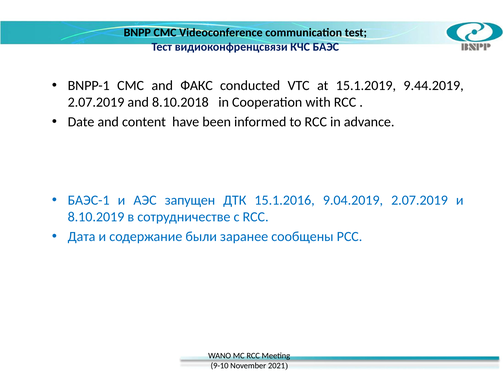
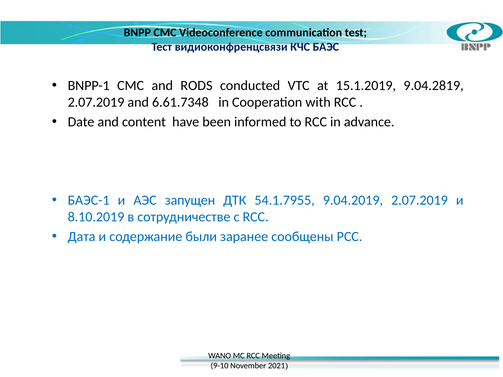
ФАКС: ФАКС -> RODS (196, 86)
9.44.2019: 9.44.2019 -> 9.04.2819 (434, 86)
8.10.2018: 8.10.2018 -> 6.61.7348 (180, 102)
15.1.2016: 15.1.2016 -> 54.1.7955 (285, 200)
